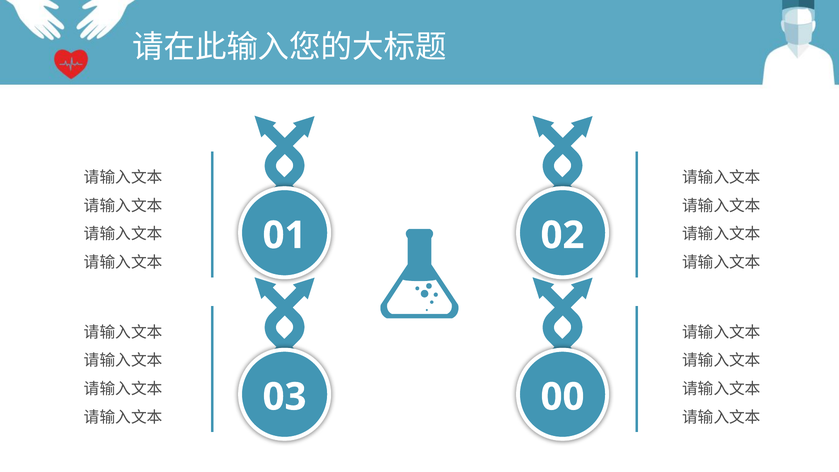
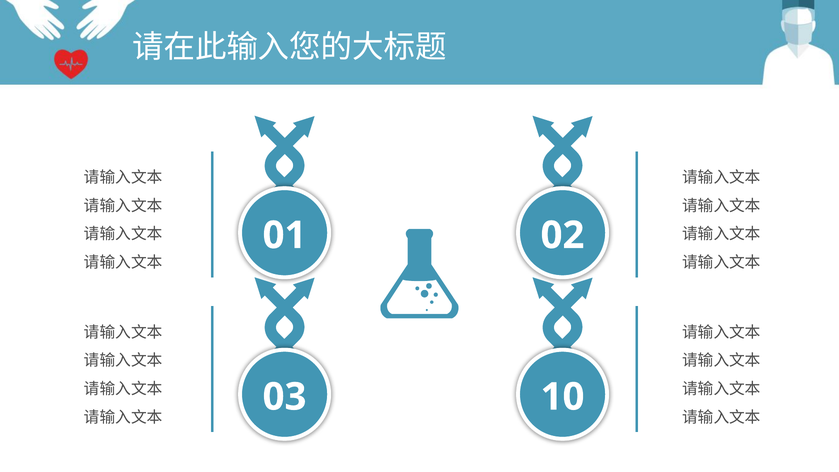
00: 00 -> 10 (563, 397)
